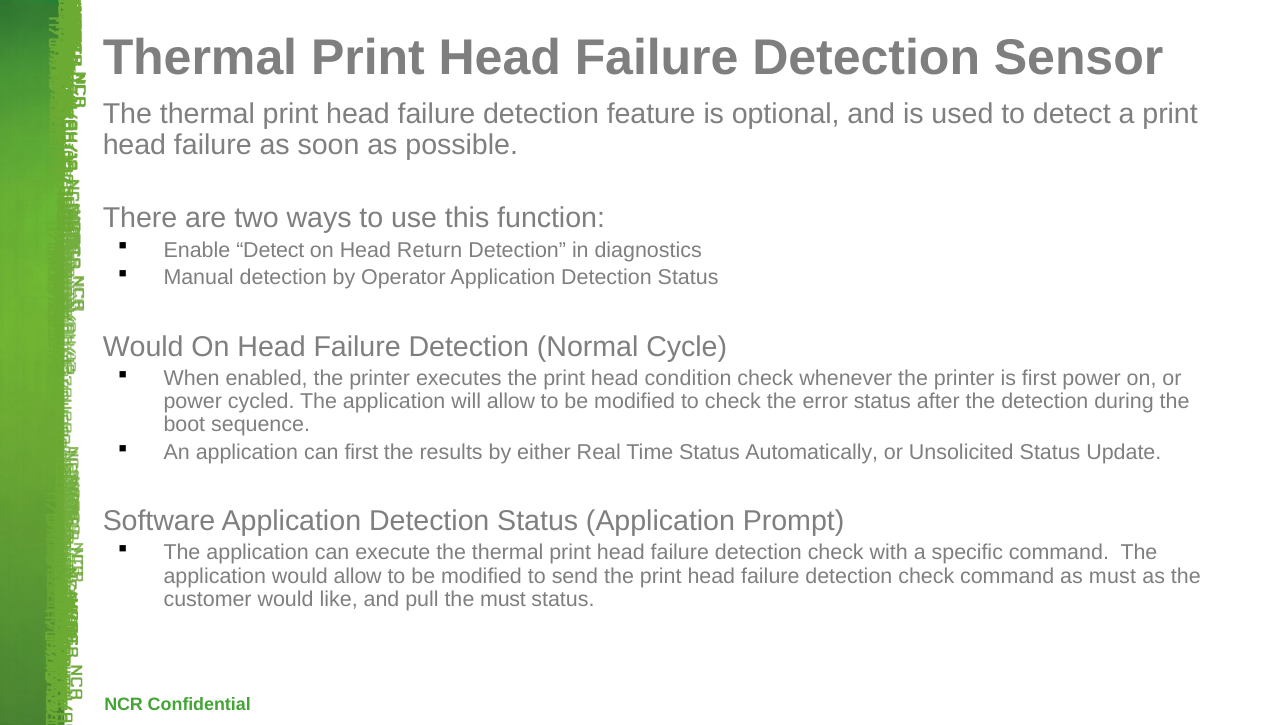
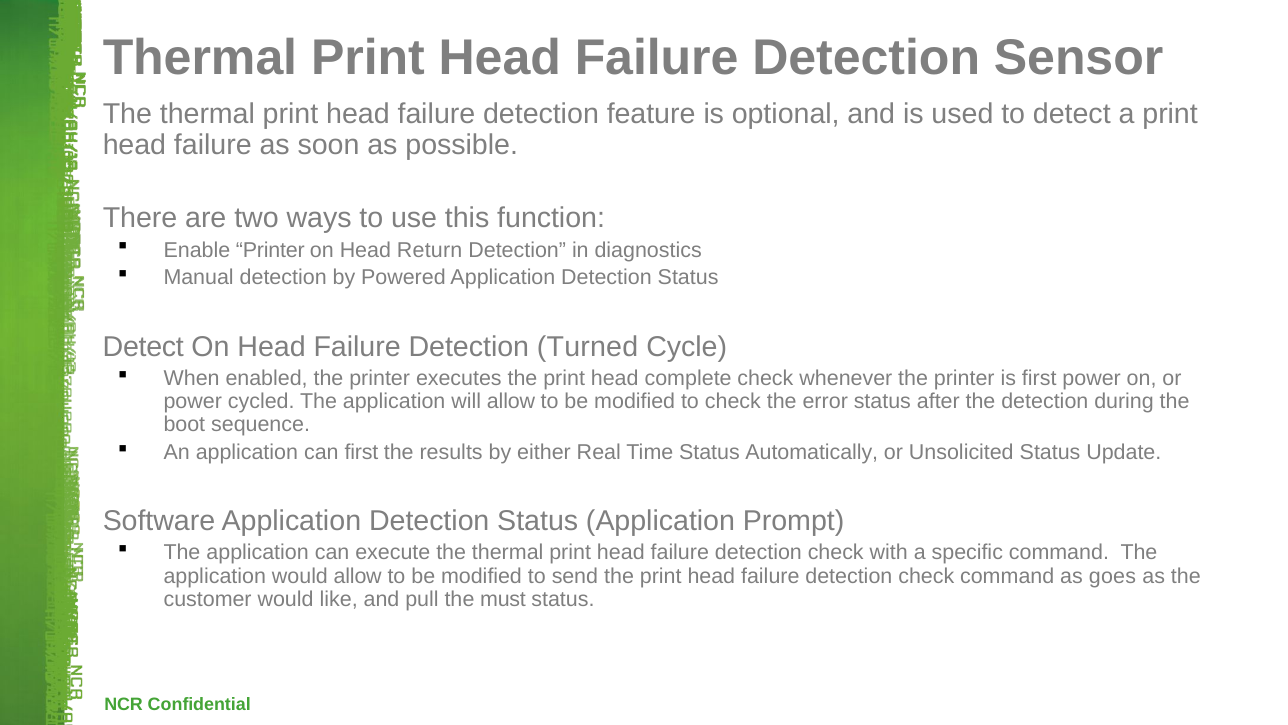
Enable Detect: Detect -> Printer (270, 250)
Operator: Operator -> Powered (403, 277)
Would: Would -> Detect (143, 347)
Normal: Normal -> Turned (588, 347)
condition: condition -> complete (688, 378)
as must: must -> goes (1113, 576)
